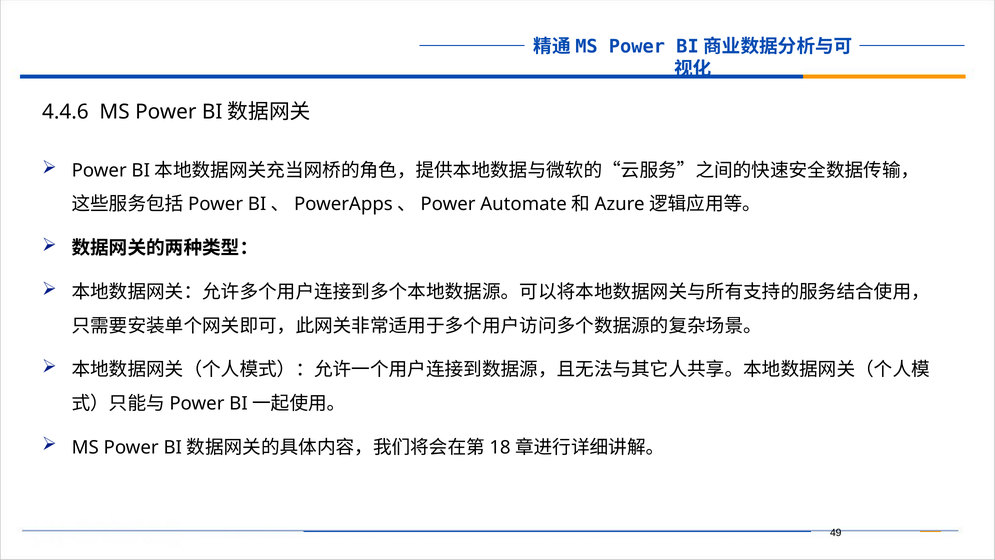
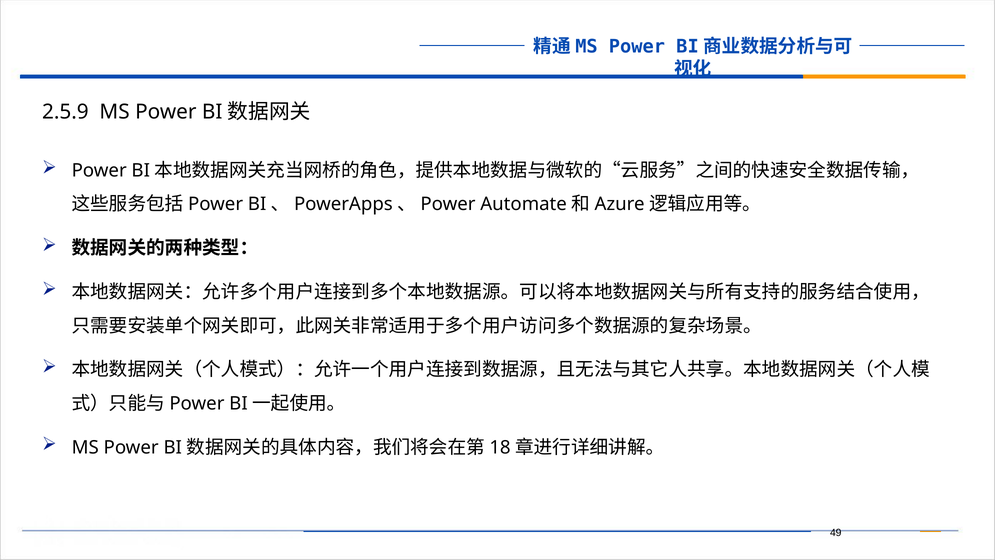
4.4.6: 4.4.6 -> 2.5.9 (65, 112)
